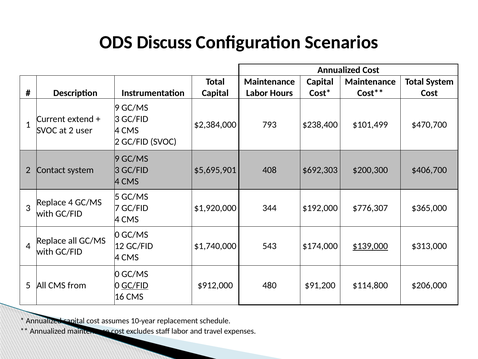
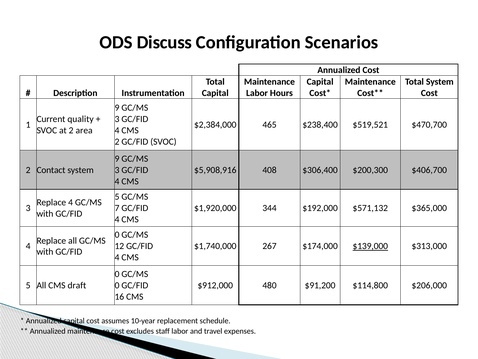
extend: extend -> quality (81, 119)
793: 793 -> 465 (270, 124)
$101,499: $101,499 -> $519,521 (370, 124)
user: user -> area (84, 130)
$5,695,901: $5,695,901 -> $5,908,916 (215, 170)
$692,303: $692,303 -> $306,400 (320, 170)
$776,307: $776,307 -> $571,132 (370, 208)
543: 543 -> 267 (270, 246)
from: from -> draft (77, 285)
GC/FID underline: present -> none (135, 285)
